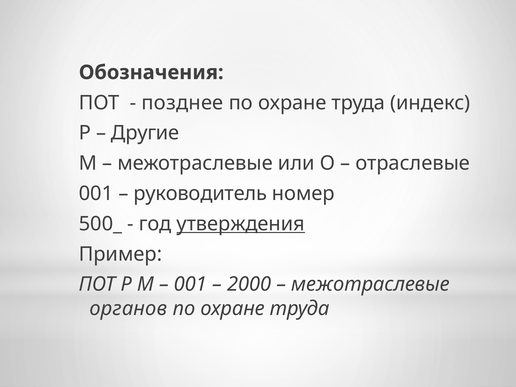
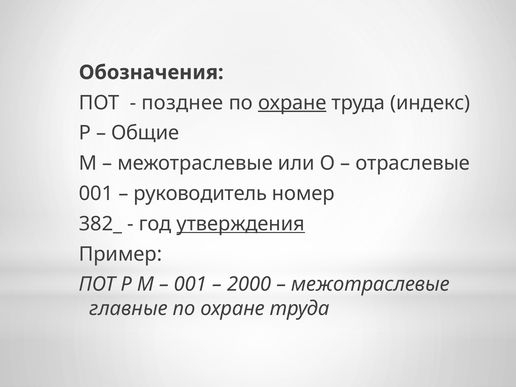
охране underline: none -> present (292, 103)
Другие: Другие -> Общие (145, 133)
500_: 500_ -> 382_ (100, 224)
органов: органов -> главные (128, 308)
